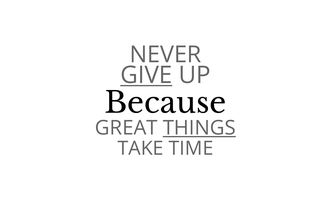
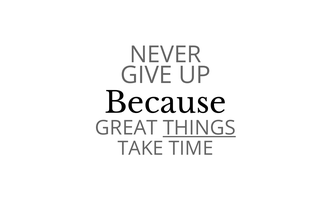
GIVE underline: present -> none (146, 75)
